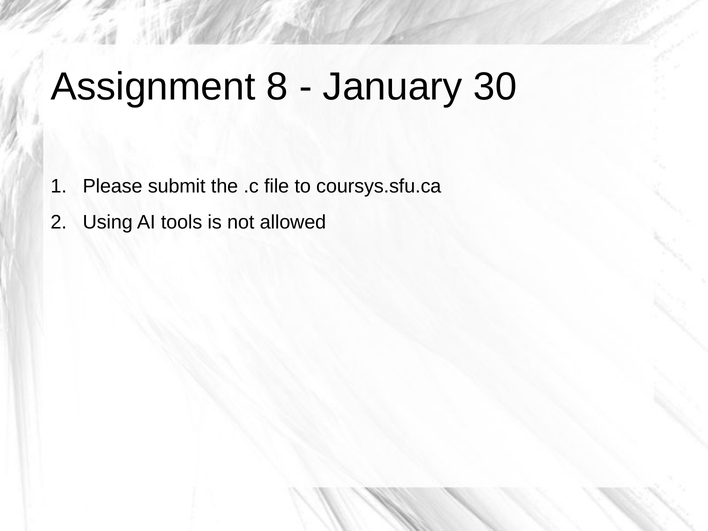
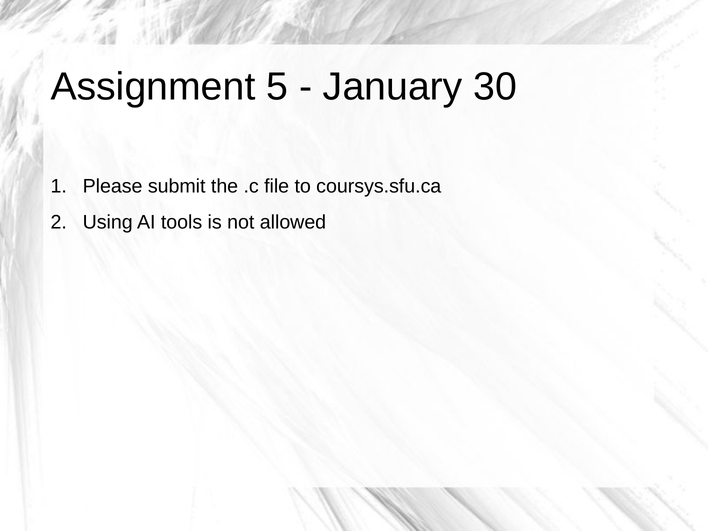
8: 8 -> 5 (277, 87)
